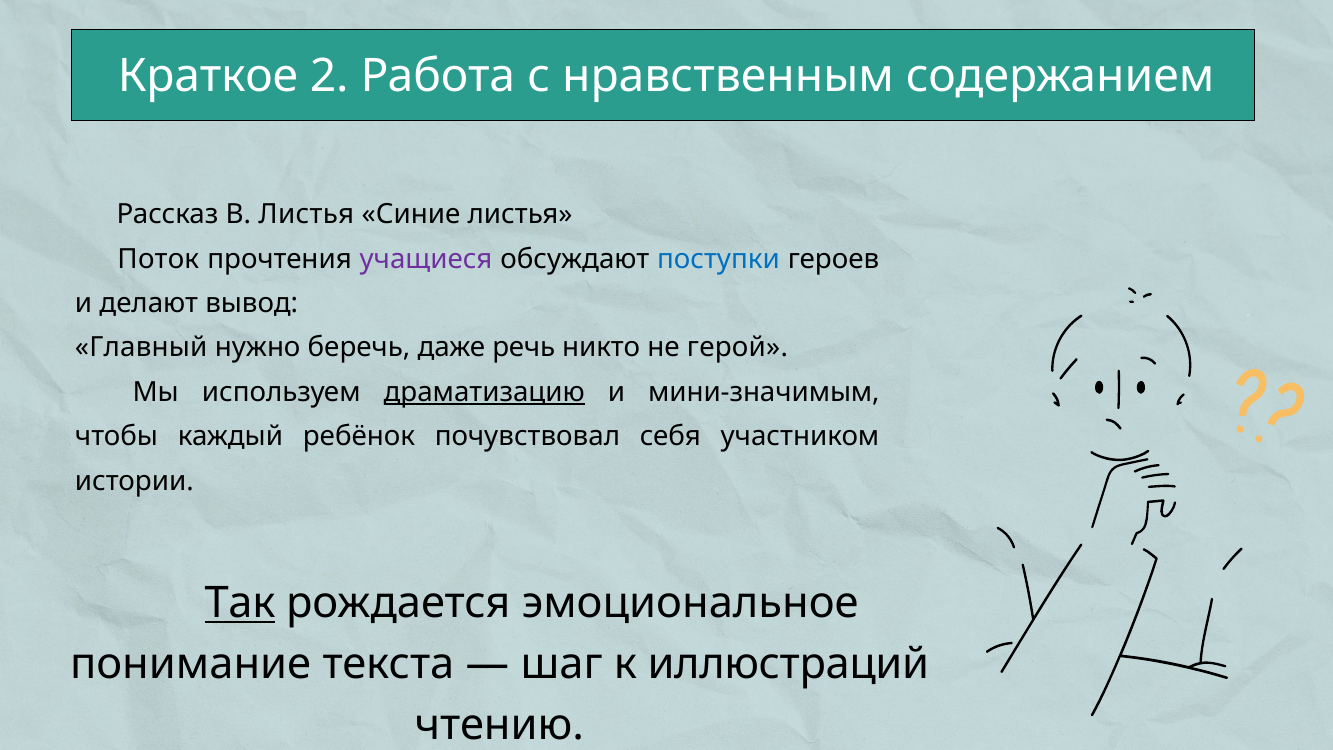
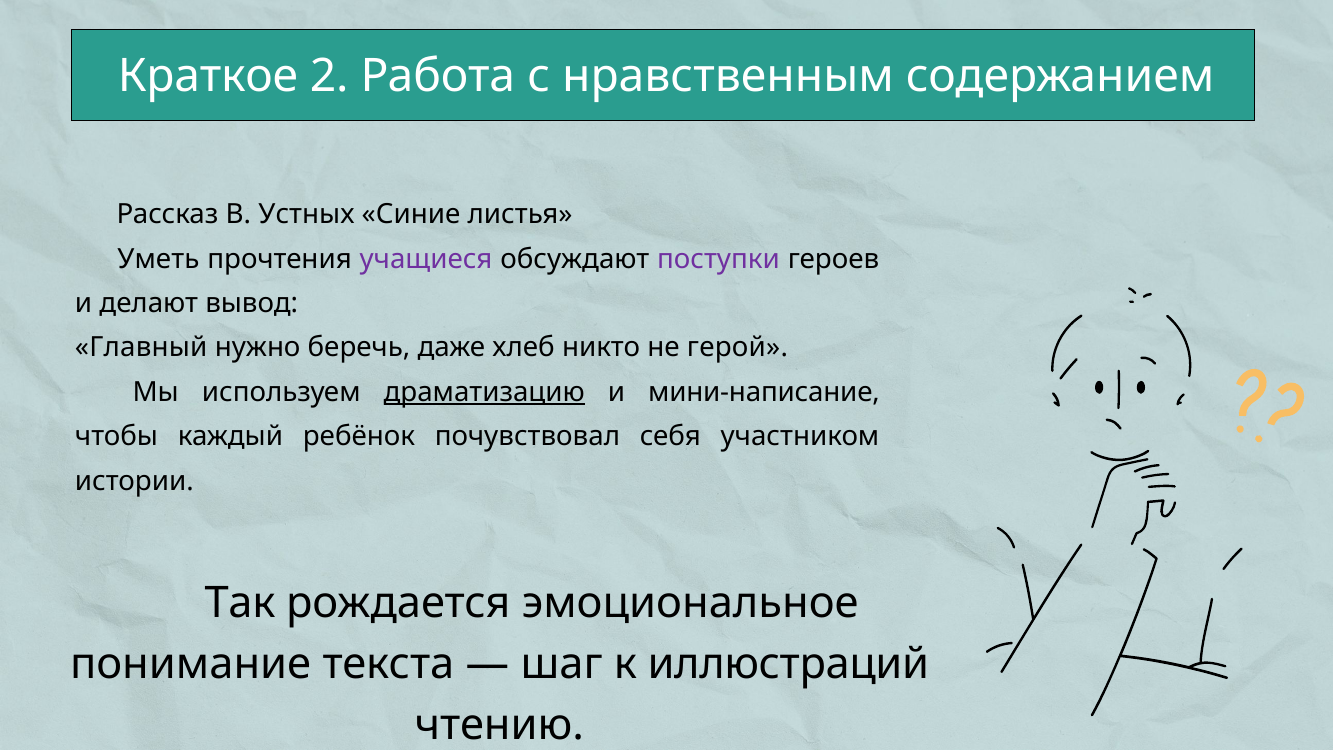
В Листья: Листья -> Устных (306, 214)
Поток: Поток -> Уметь (158, 259)
поступки colour: blue -> purple (719, 259)
речь: речь -> хлеб (524, 348)
мини-значимым: мини-значимым -> мини-написание (764, 392)
Так underline: present -> none (240, 603)
